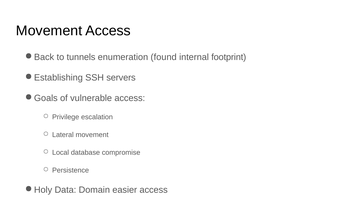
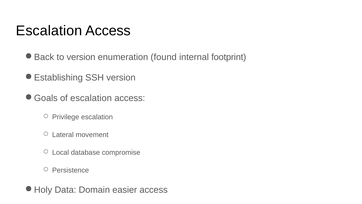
Movement: Movement -> Escalation (49, 31)
to tunnels: tunnels -> version (81, 57)
SSH servers: servers -> version (121, 77)
of vulnerable: vulnerable -> escalation (91, 98)
